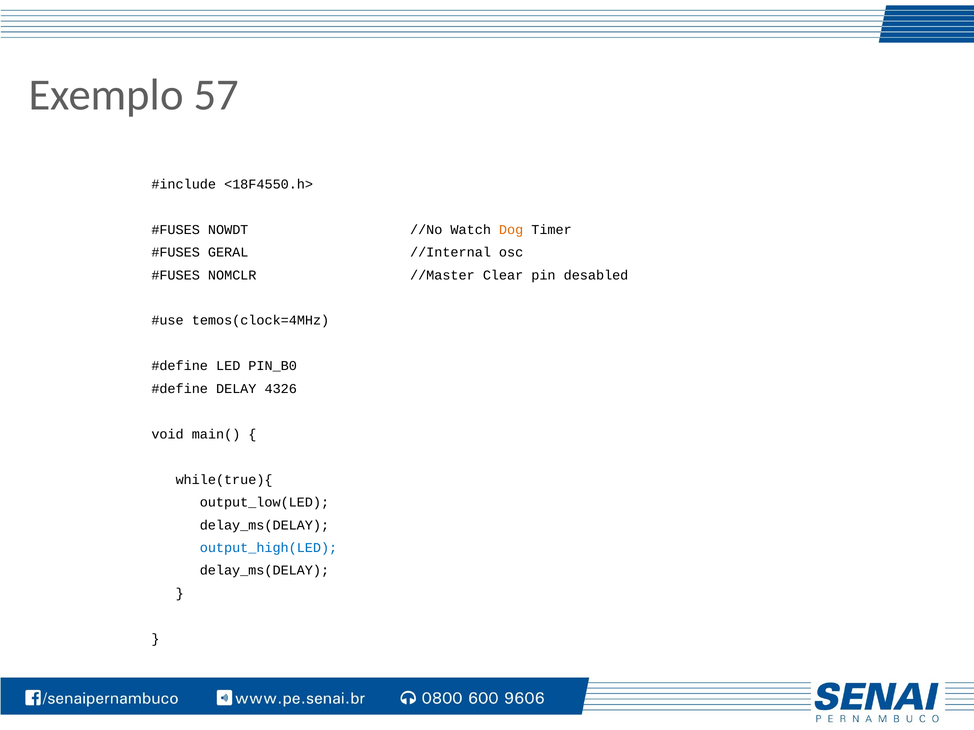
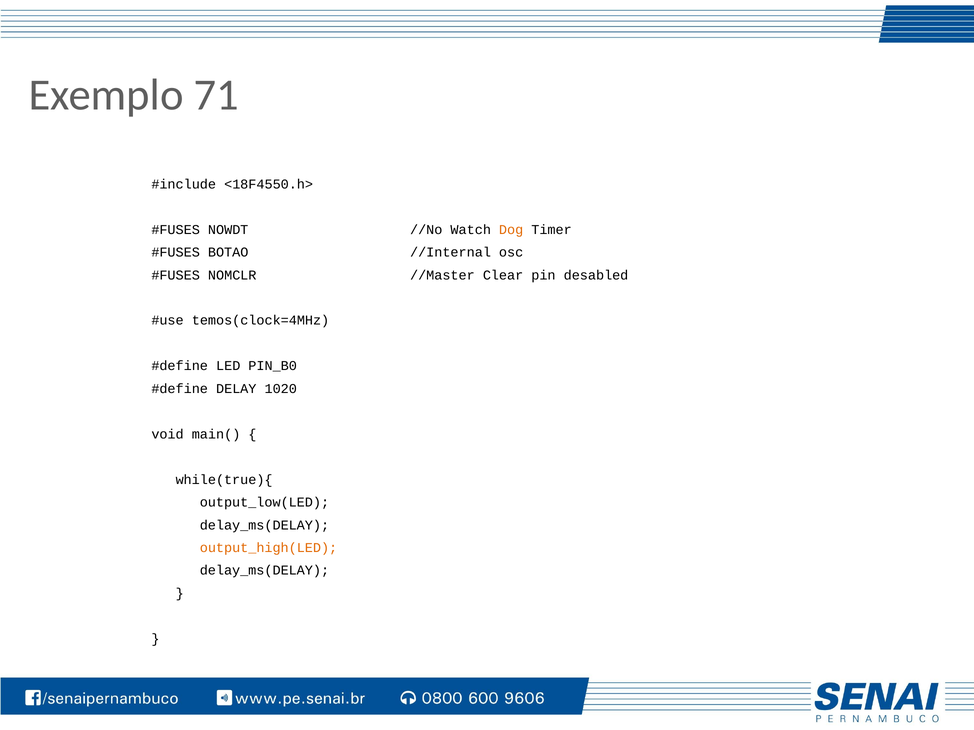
57: 57 -> 71 (216, 95)
GERAL: GERAL -> BOTAO (228, 253)
4326: 4326 -> 1020 (281, 389)
output_high(LED colour: blue -> orange (269, 548)
